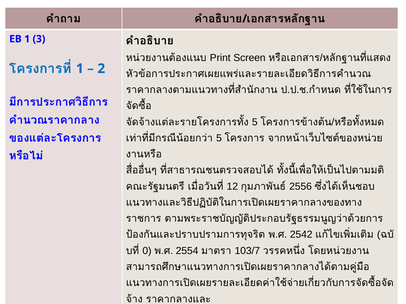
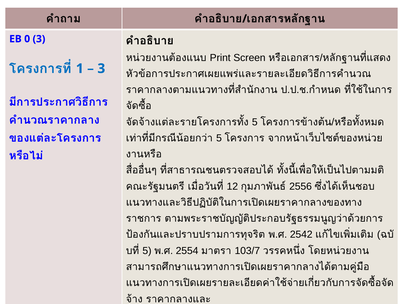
EB 1: 1 -> 0 (27, 39)
2: 2 -> 3 (101, 69)
0: 0 -> 5 (147, 251)
